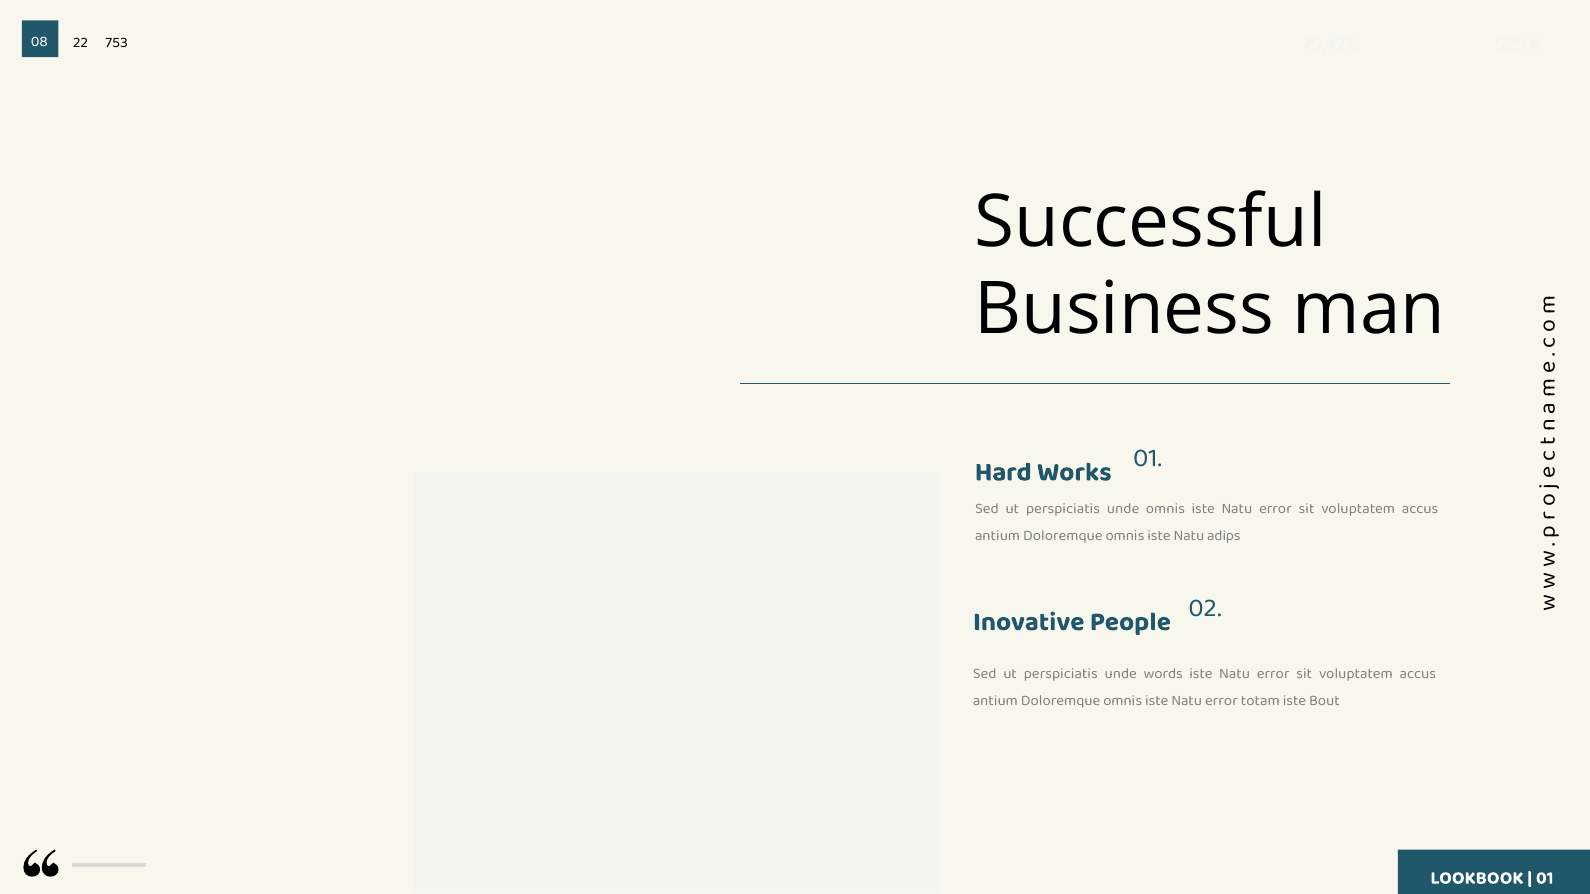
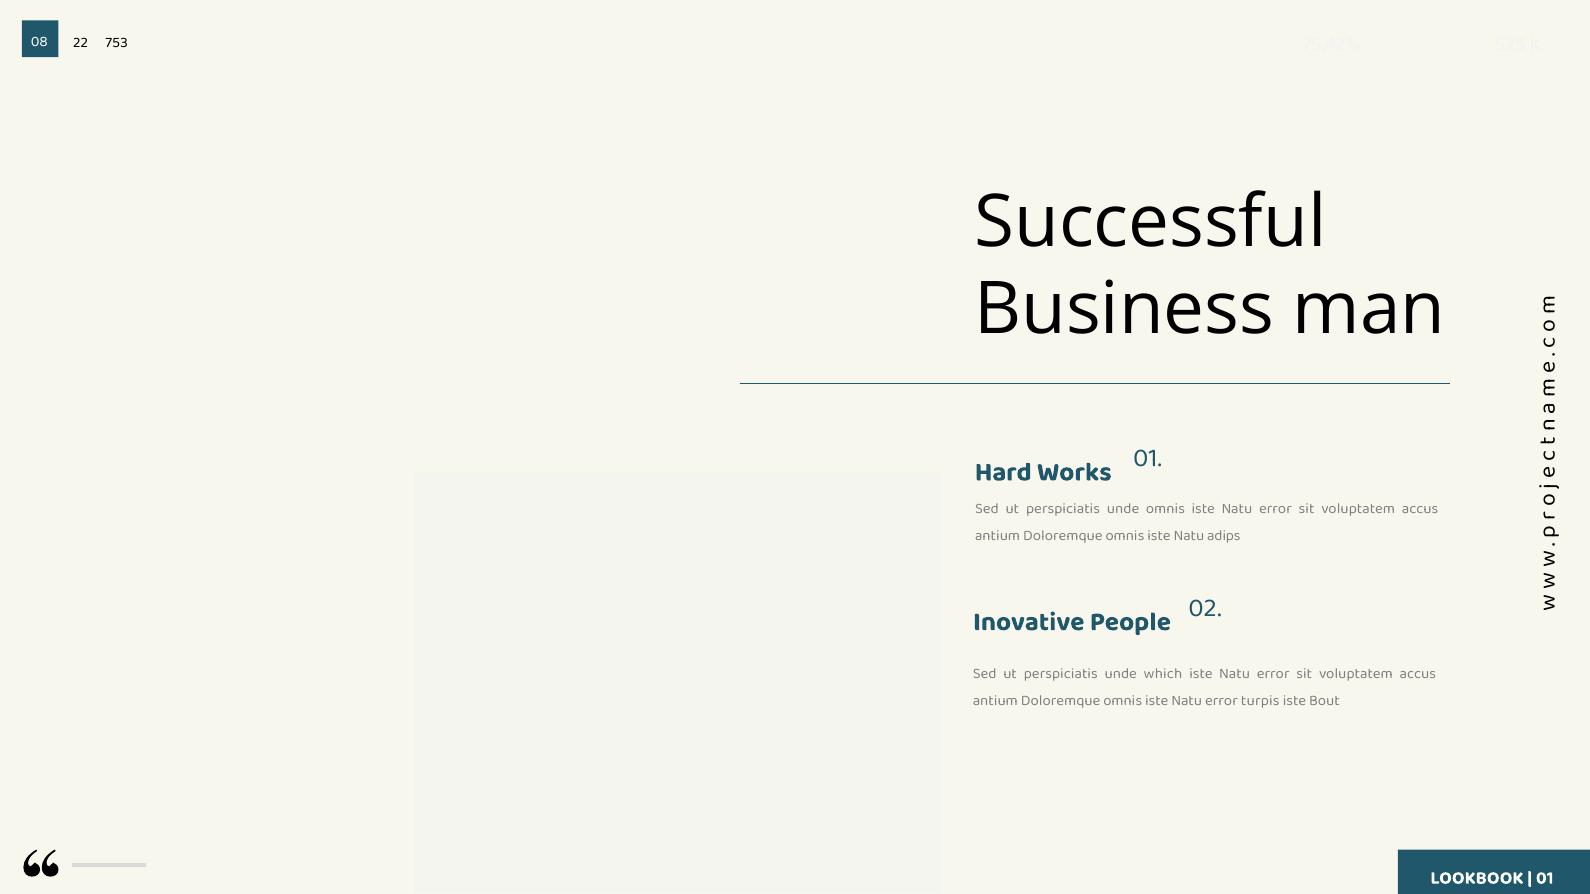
words: words -> which (1163, 673)
totam: totam -> turpis (1260, 700)
